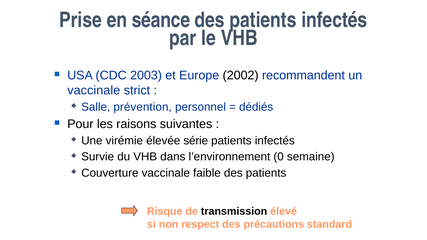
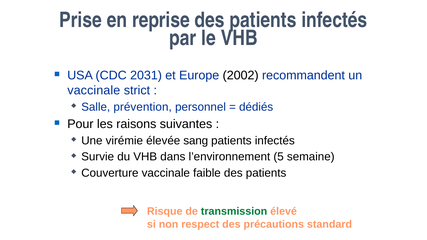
séance: séance -> reprise (161, 20)
2003: 2003 -> 2031 (146, 75)
série: série -> sang (196, 141)
0: 0 -> 5 (279, 157)
transmission colour: black -> green (234, 212)
